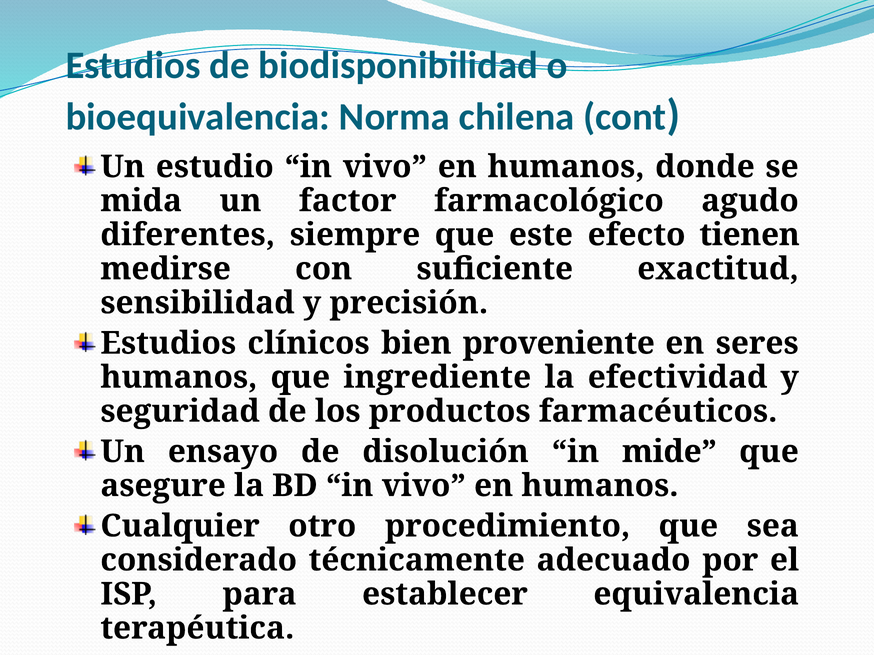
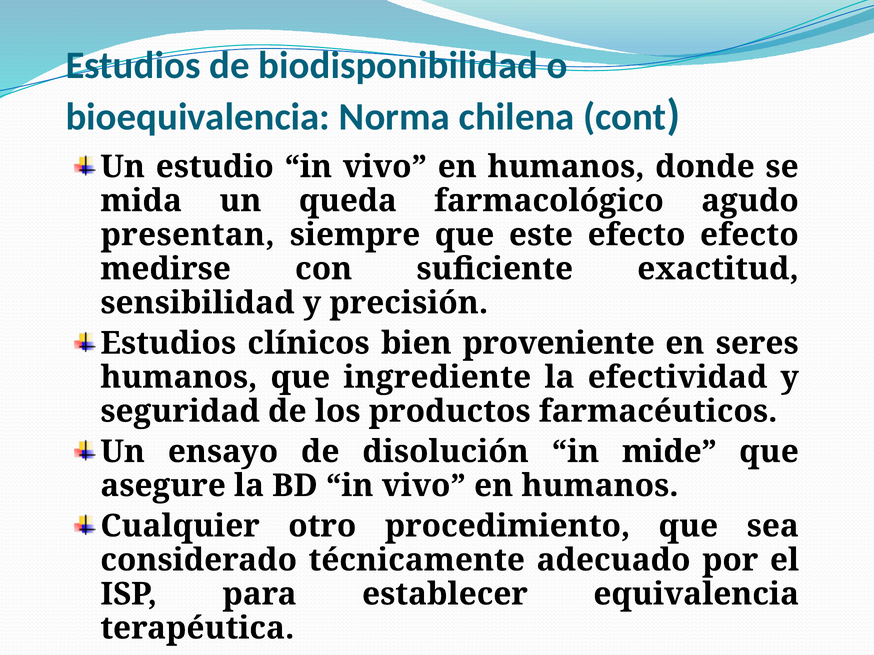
factor: factor -> queda (348, 201)
diferentes: diferentes -> presentan (188, 235)
efecto tienen: tienen -> efecto (749, 235)
